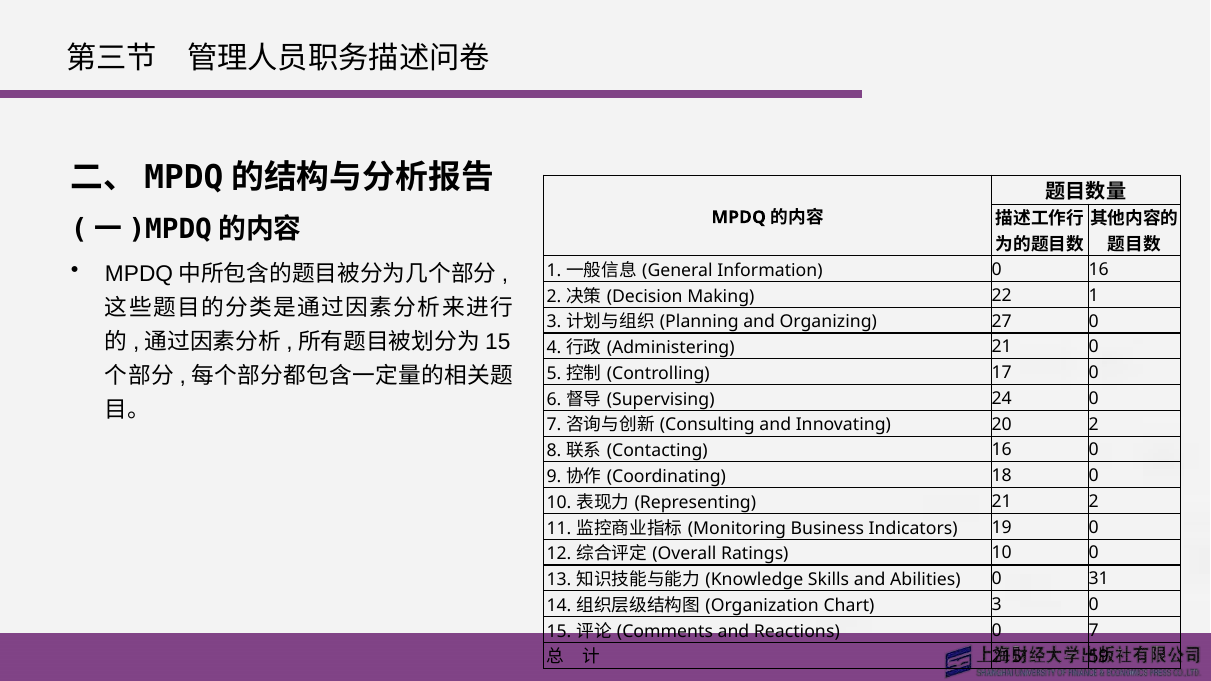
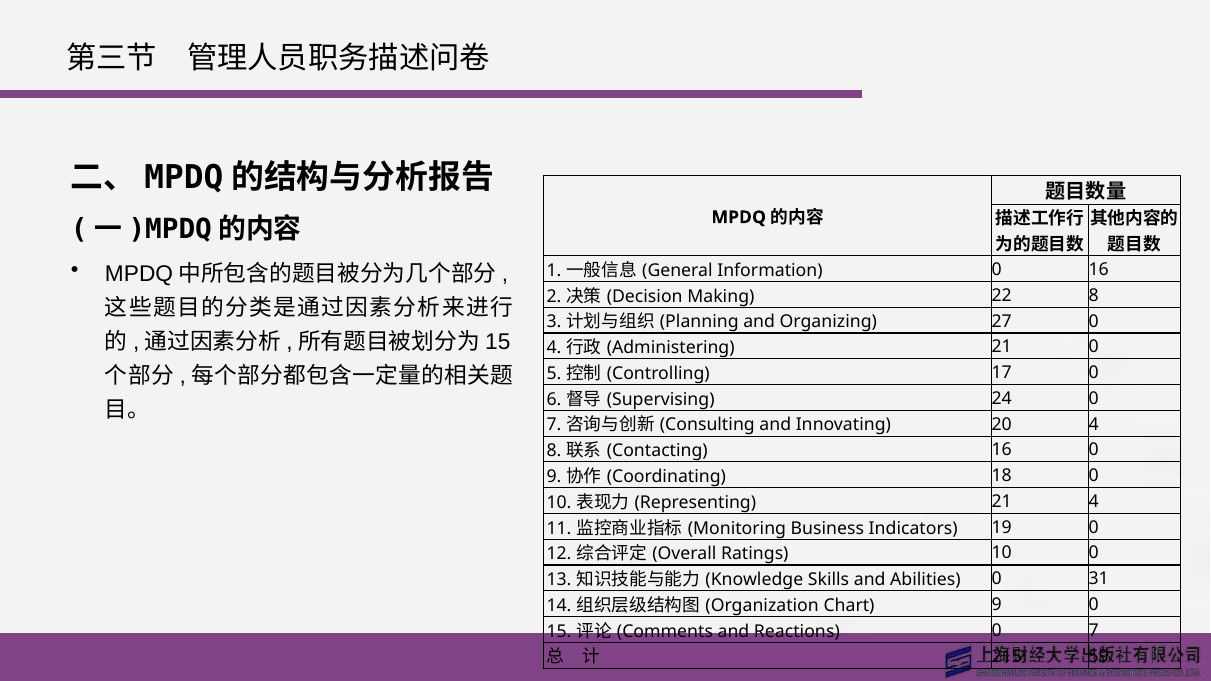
22 1: 1 -> 8 (1094, 296)
20 2: 2 -> 4 (1094, 424)
21 2: 2 -> 4 (1094, 502)
Chart 3: 3 -> 9 (997, 605)
